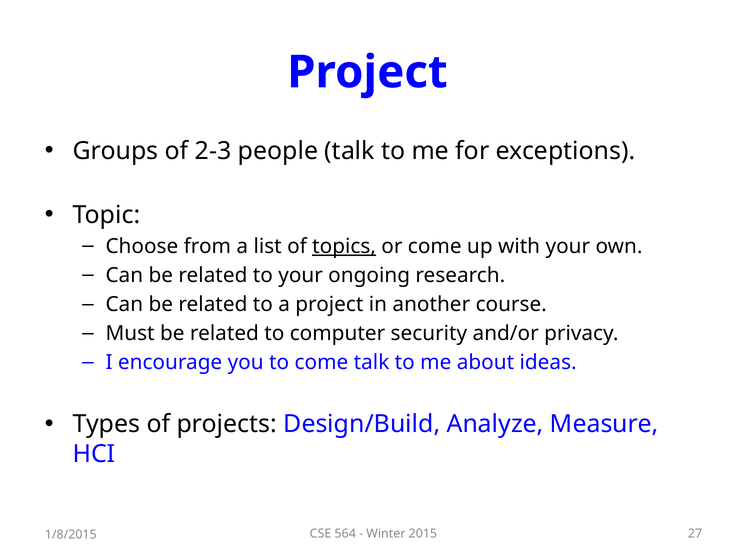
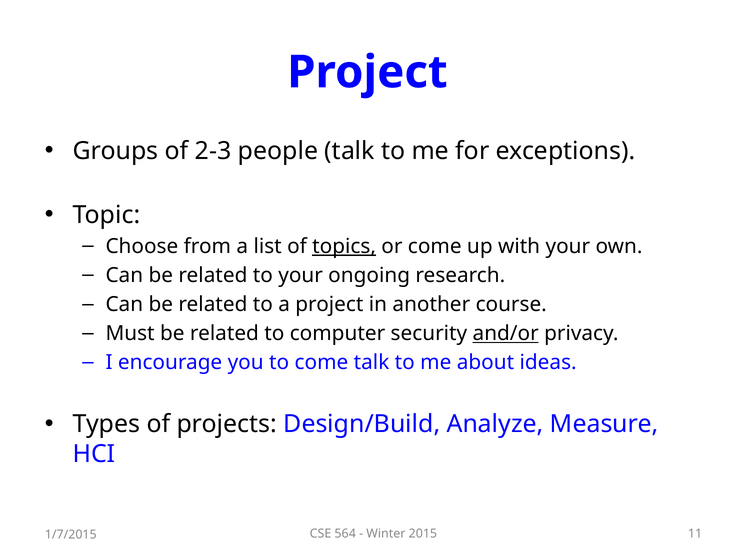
and/or underline: none -> present (506, 334)
27: 27 -> 11 (695, 534)
1/8/2015: 1/8/2015 -> 1/7/2015 (71, 535)
